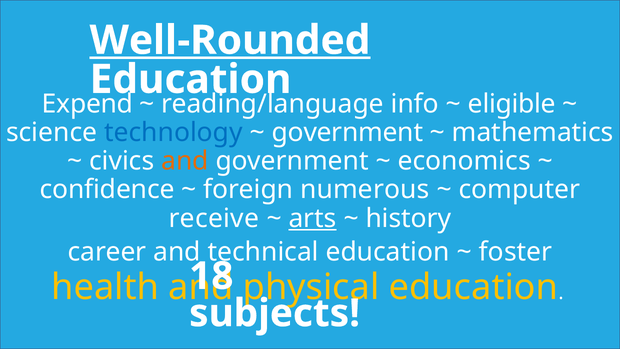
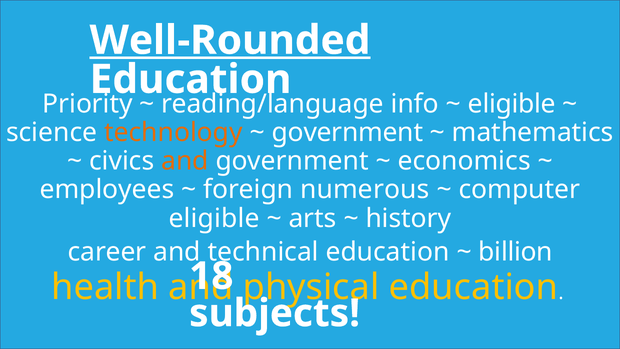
Expend: Expend -> Priority (88, 104)
technology colour: blue -> orange (173, 132)
confidence: confidence -> employees (107, 190)
receive: receive -> eligible (214, 218)
arts underline: present -> none (313, 218)
foster: foster -> billion (516, 252)
